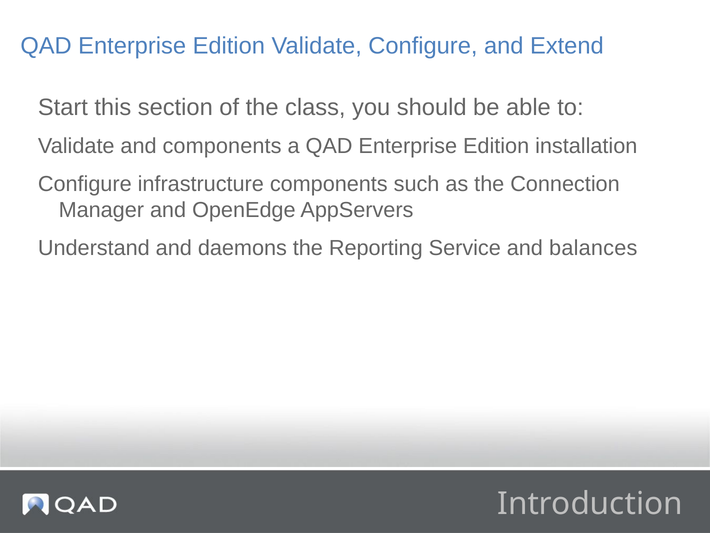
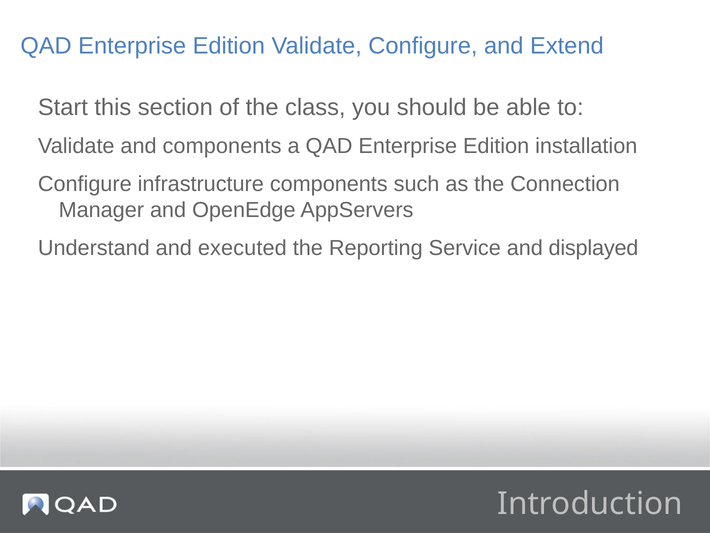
daemons: daemons -> executed (242, 248)
balances: balances -> displayed (593, 248)
